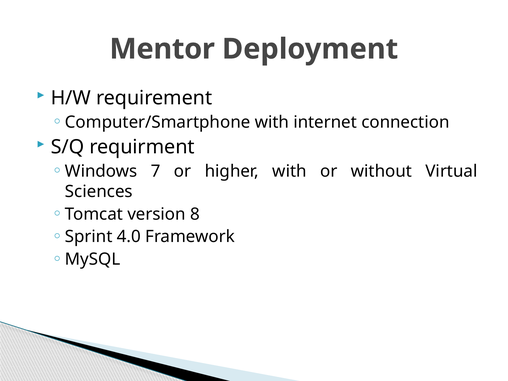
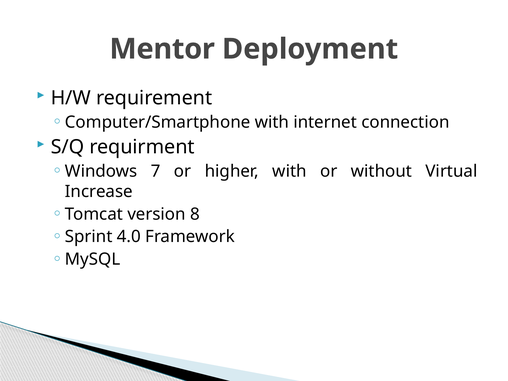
Sciences: Sciences -> Increase (99, 191)
